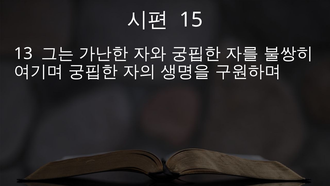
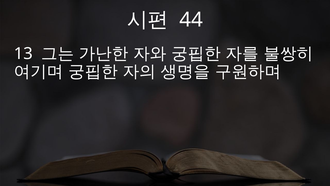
15: 15 -> 44 (191, 20)
